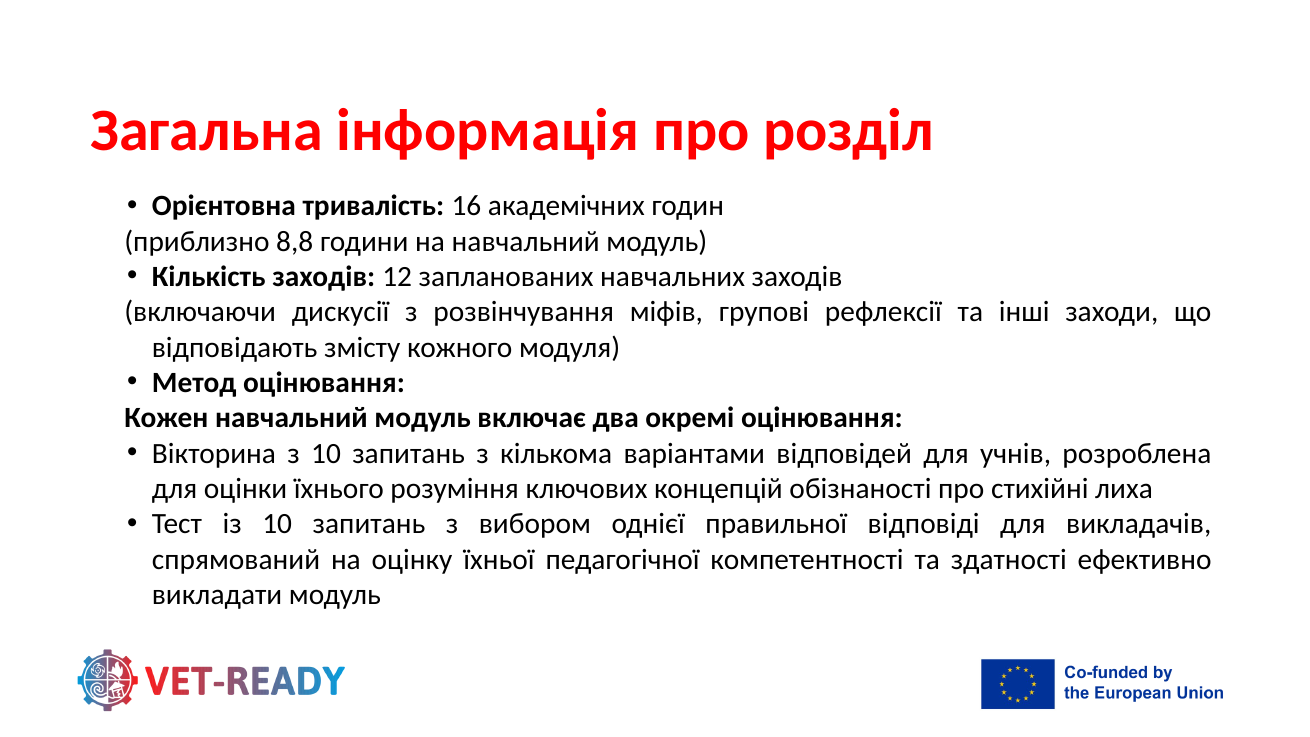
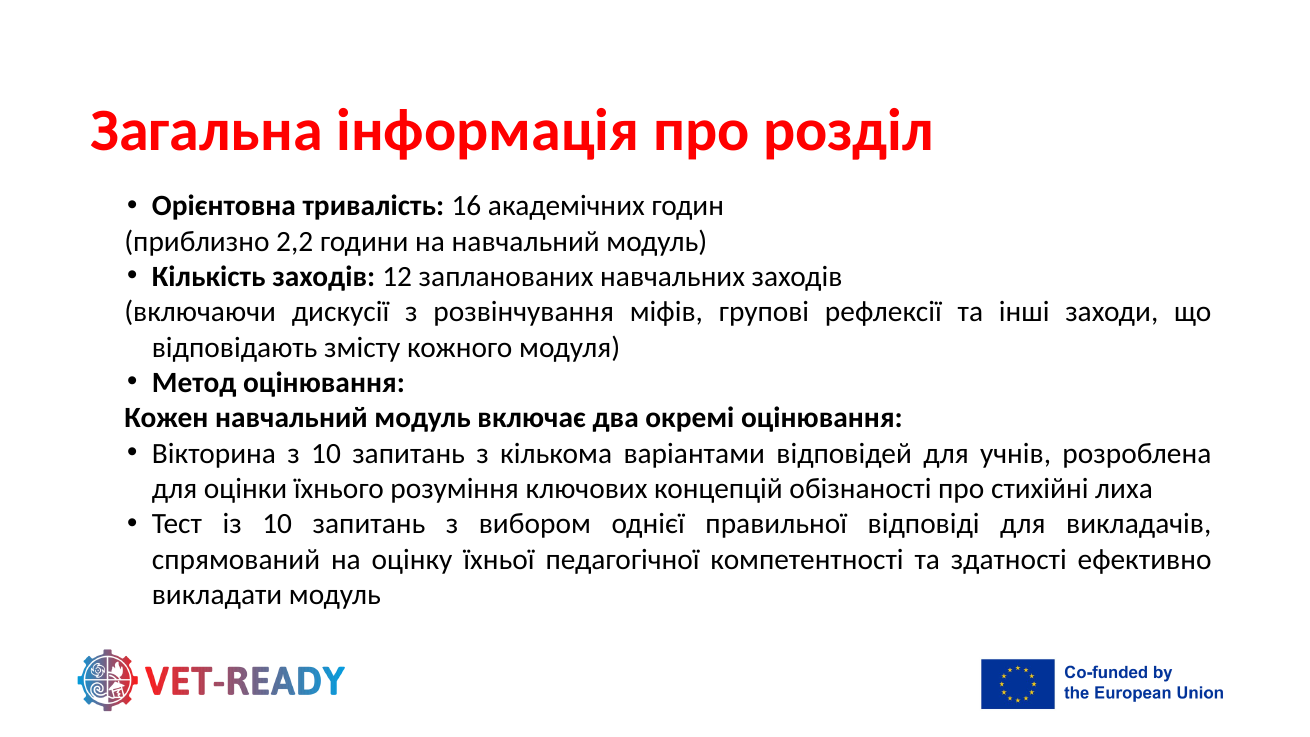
8,8: 8,8 -> 2,2 (295, 242)
